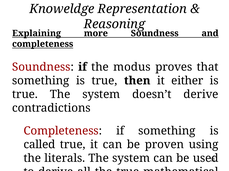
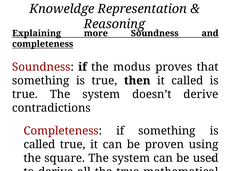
it either: either -> called (187, 81)
literals: literals -> square (65, 159)
